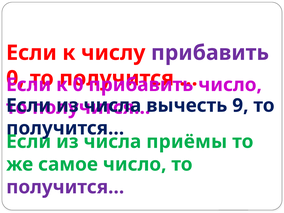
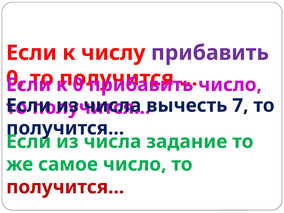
9: 9 -> 7 (240, 106)
приёмы: приёмы -> задание (187, 142)
получится… colour: purple -> red (65, 187)
